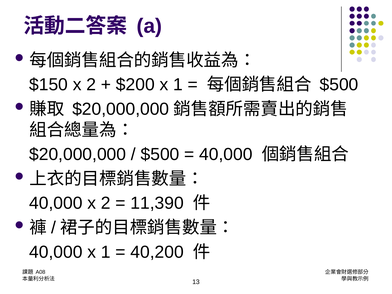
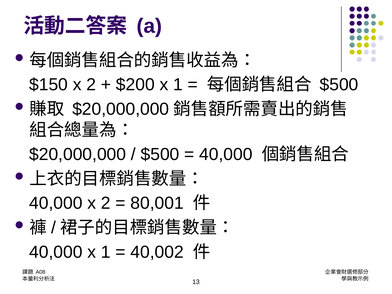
11,390: 11,390 -> 80,001 (157, 203)
40,200: 40,200 -> 40,002 (157, 252)
